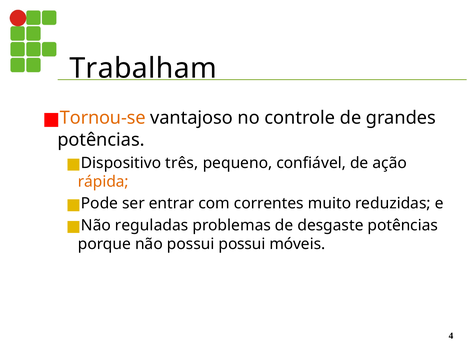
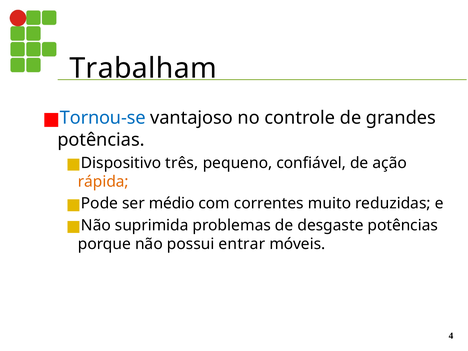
Tornou-se colour: orange -> blue (103, 118)
entrar: entrar -> médio (172, 203)
reguladas: reguladas -> suprimida (152, 225)
possui possui: possui -> entrar (242, 244)
